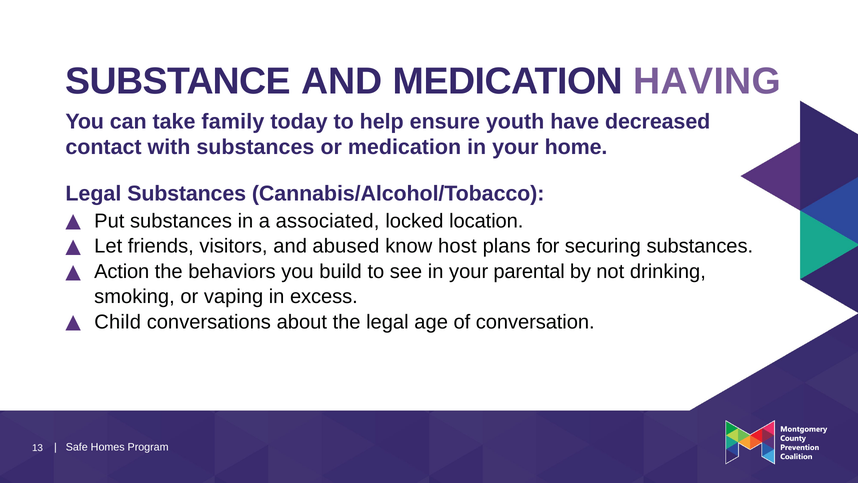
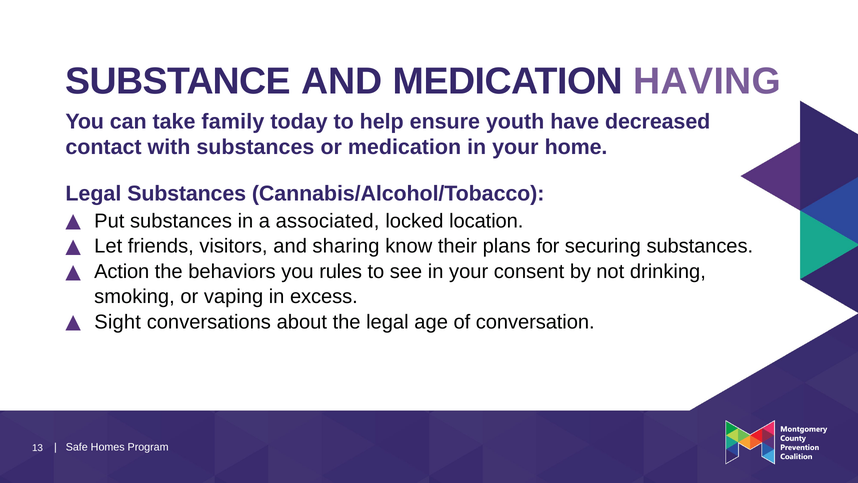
abused: abused -> sharing (346, 246)
host: host -> their (457, 246)
build: build -> rules (341, 271)
parental: parental -> consent (529, 271)
Child: Child -> Sight (118, 322)
